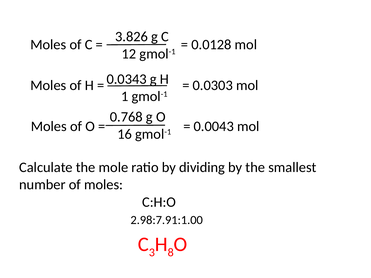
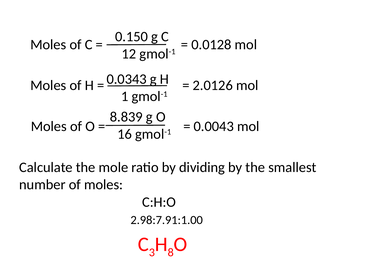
3.826: 3.826 -> 0.150 (132, 37)
0.0303: 0.0303 -> 2.0126 (213, 86)
0.768: 0.768 -> 8.839 (126, 117)
